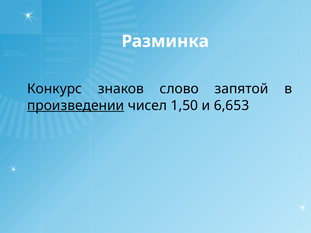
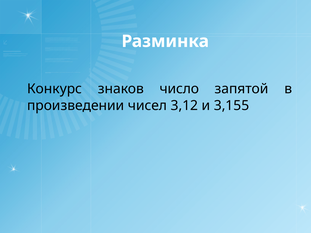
слово: слово -> число (179, 89)
произведении underline: present -> none (76, 106)
1,50: 1,50 -> 3,12 (184, 106)
6,653: 6,653 -> 3,155 (232, 106)
